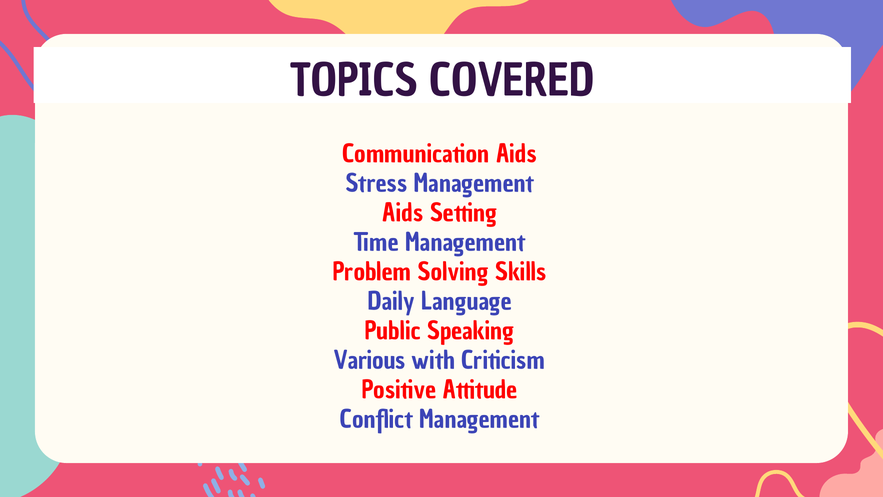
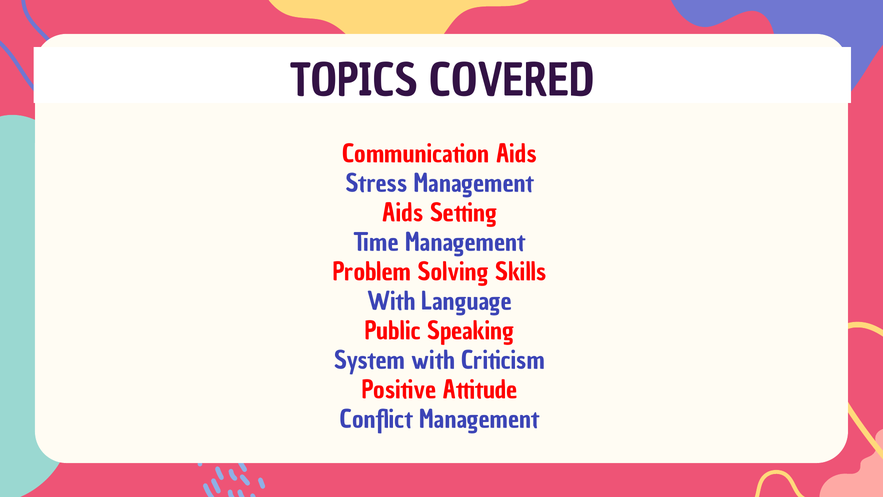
Daily: Daily -> With (391, 301)
Various: Various -> System (370, 360)
